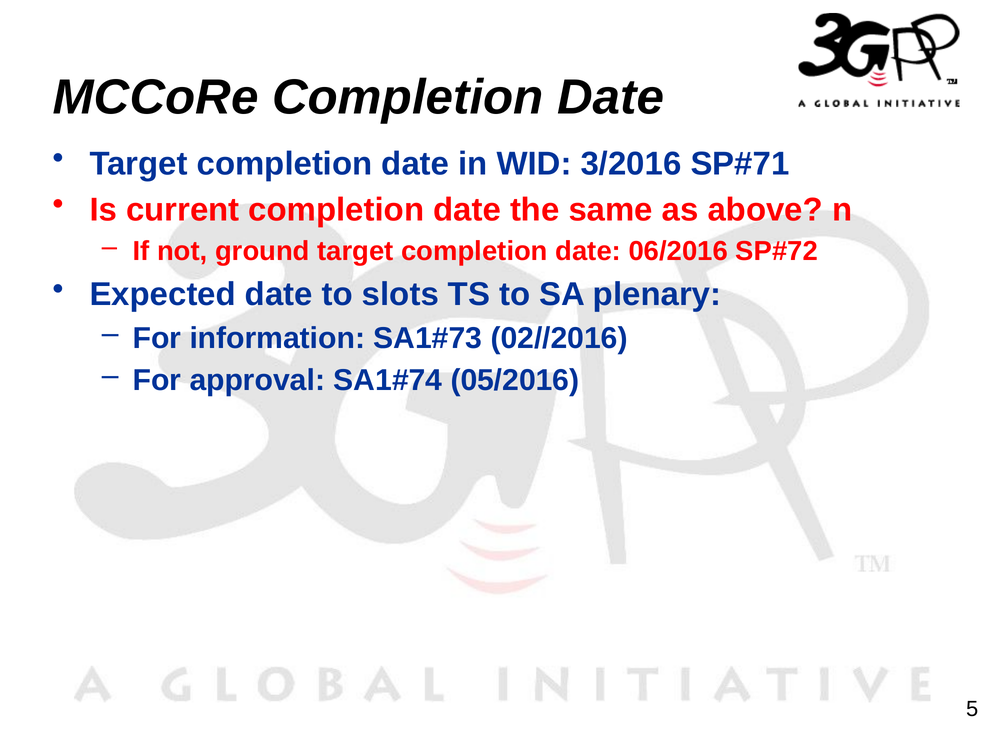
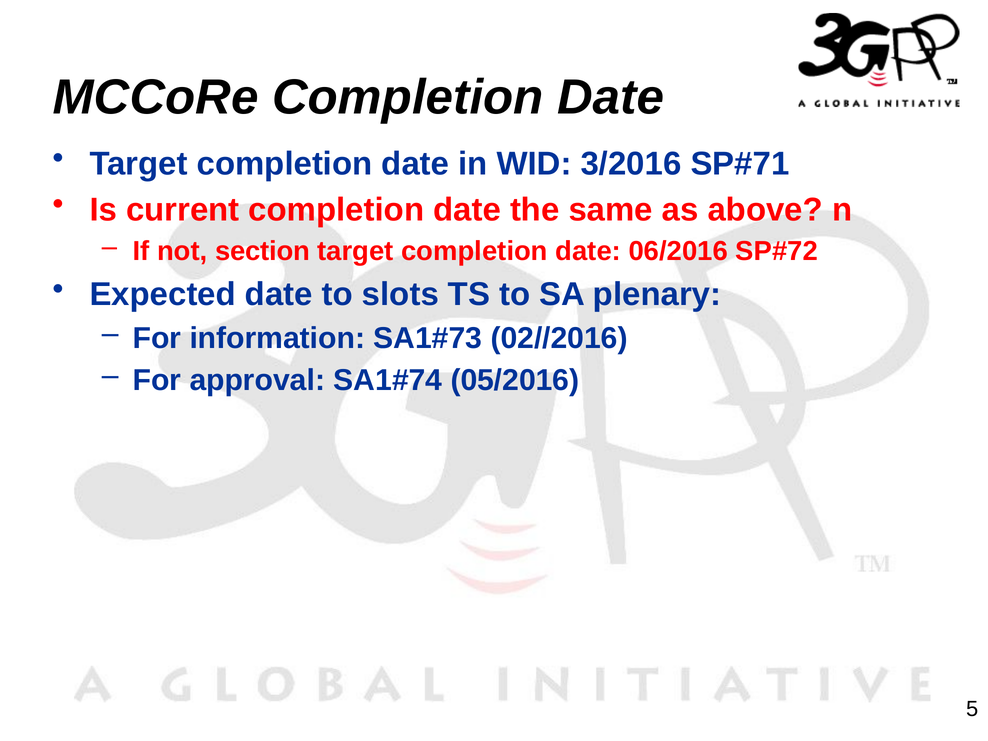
ground: ground -> section (262, 251)
